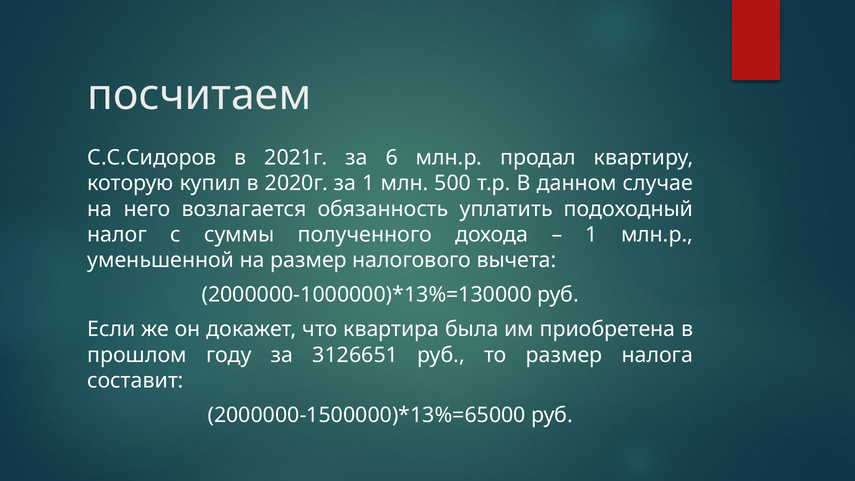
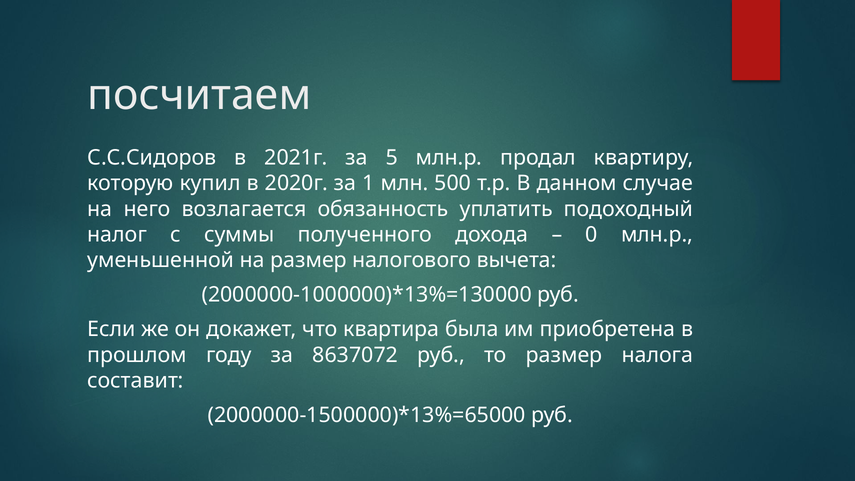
6: 6 -> 5 (392, 158)
1: 1 -> 0 (592, 235)
3126651: 3126651 -> 8637072 (355, 355)
